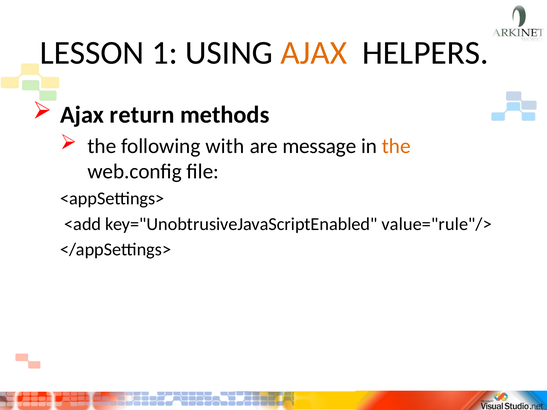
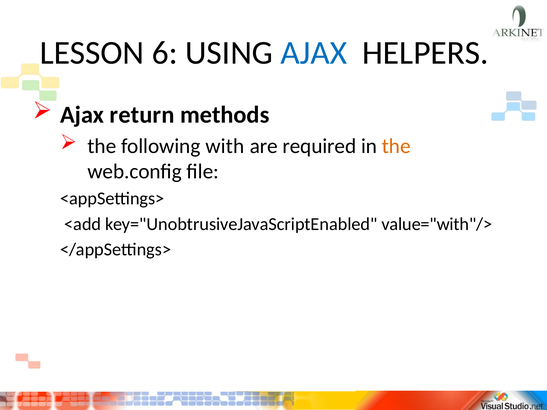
1: 1 -> 6 (165, 53)
AJAX colour: orange -> blue (314, 53)
message: message -> required (319, 146)
value="rule"/>: value="rule"/> -> value="with"/> (437, 224)
